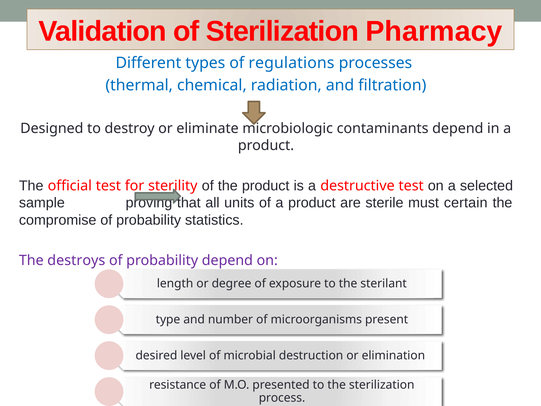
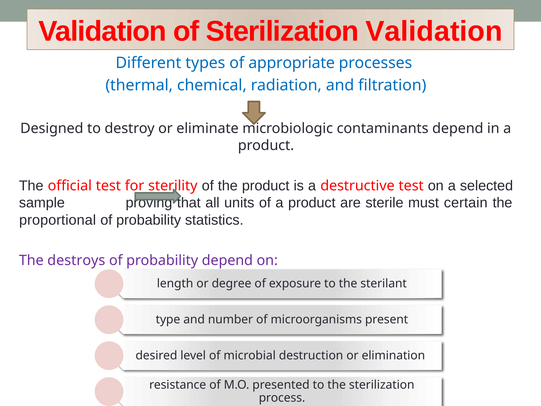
Sterilization Pharmacy: Pharmacy -> Validation (434, 31)
regulations: regulations -> appropriate (292, 63)
compromise: compromise -> proportional (58, 220)
